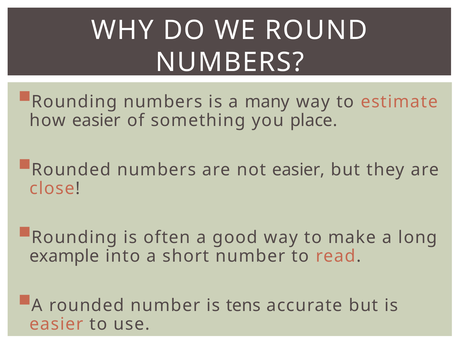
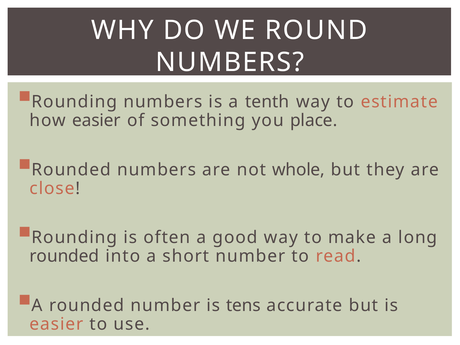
many: many -> tenth (267, 102)
not easier: easier -> whole (298, 170)
example: example -> rounded (64, 256)
